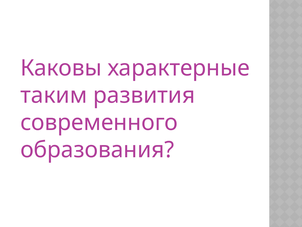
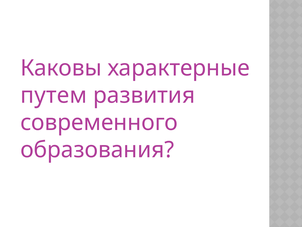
таким: таким -> путем (54, 95)
